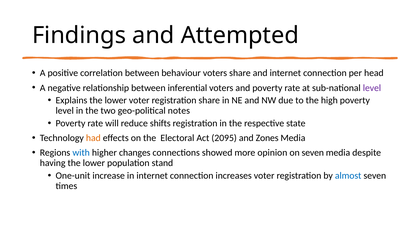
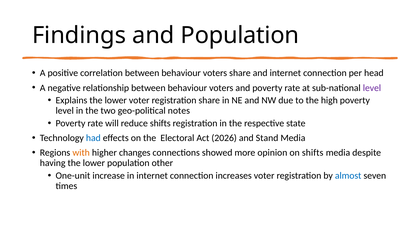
and Attempted: Attempted -> Population (240, 35)
relationship between inferential: inferential -> behaviour (187, 88)
had colour: orange -> blue (93, 138)
2095: 2095 -> 2026 (224, 138)
Zones: Zones -> Stand (267, 138)
with colour: blue -> orange (81, 153)
on seven: seven -> shifts (313, 153)
stand: stand -> other (162, 163)
